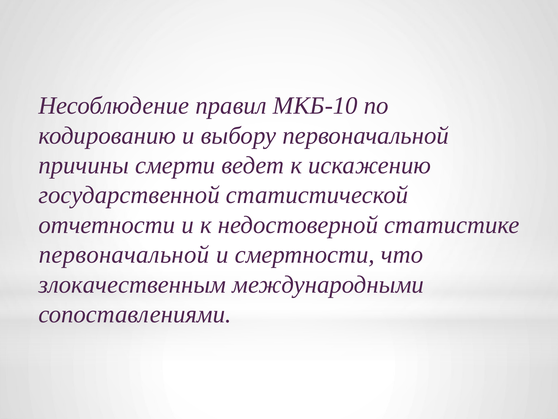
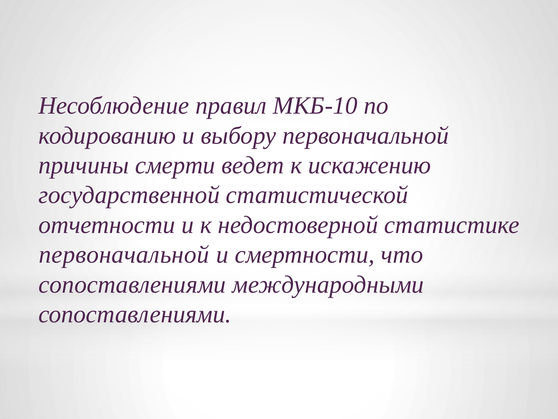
злокачественным: злокачественным -> сопоставлениями (132, 284)
